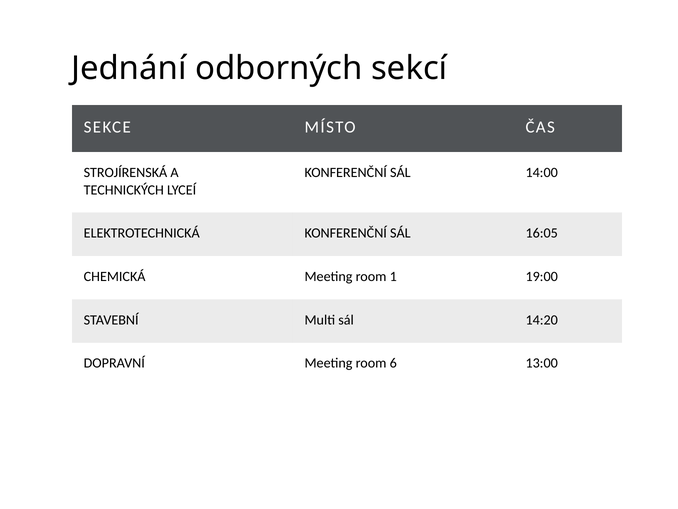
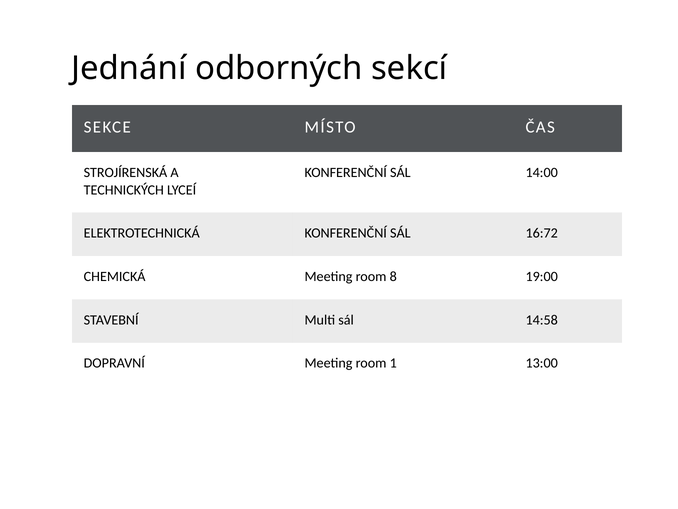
16:05: 16:05 -> 16:72 (542, 233)
1: 1 -> 8 (393, 276)
14:20: 14:20 -> 14:58 (542, 320)
6: 6 -> 1 (393, 363)
